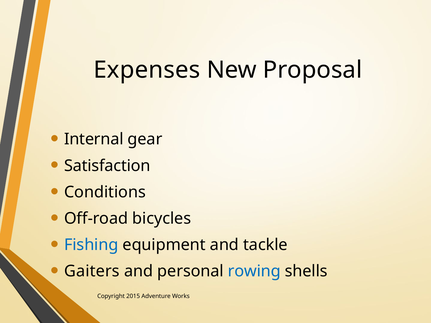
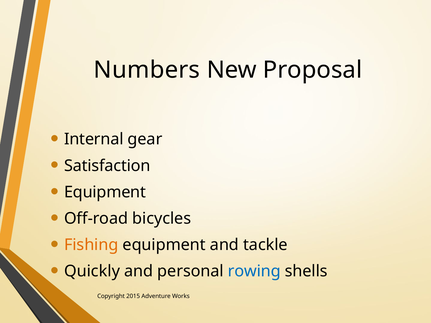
Expenses: Expenses -> Numbers (147, 70)
Conditions: Conditions -> Equipment (105, 192)
Fishing colour: blue -> orange (91, 245)
Gaiters: Gaiters -> Quickly (92, 271)
